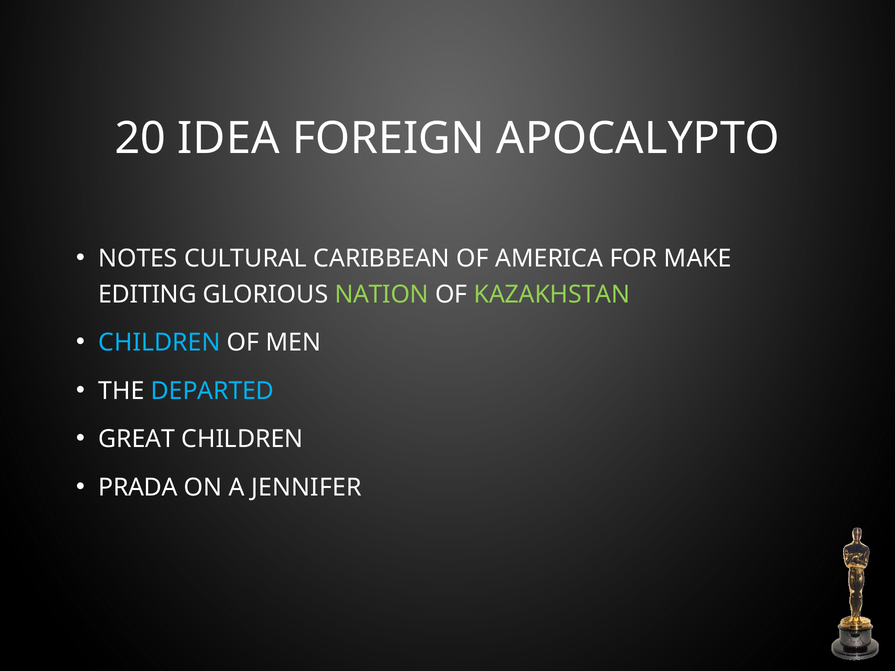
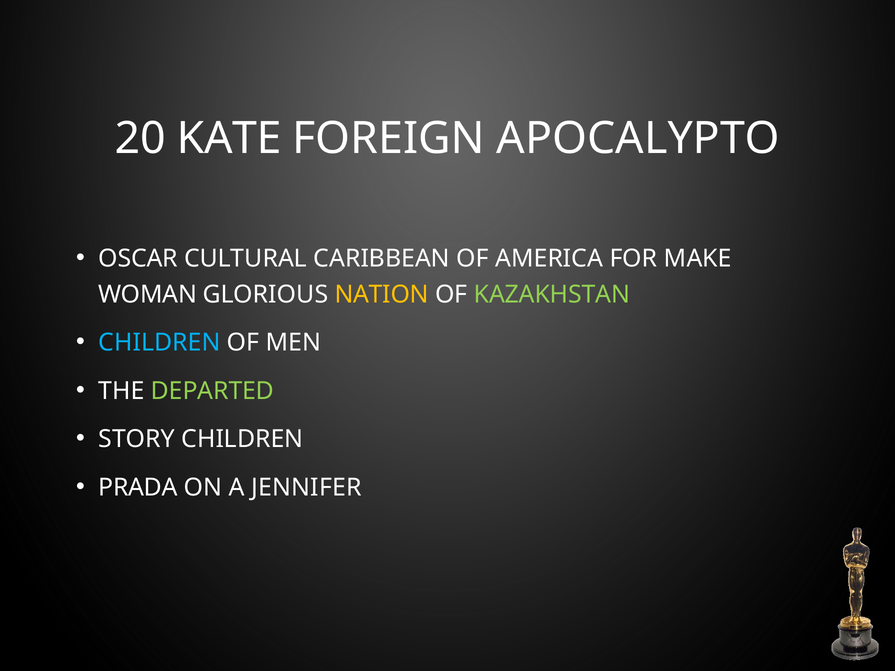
IDEA: IDEA -> KATE (229, 138)
NOTES: NOTES -> OSCAR (138, 259)
EDITING: EDITING -> WOMAN (148, 295)
NATION colour: light green -> yellow (382, 295)
DEPARTED colour: light blue -> light green (212, 391)
GREAT: GREAT -> STORY (137, 439)
